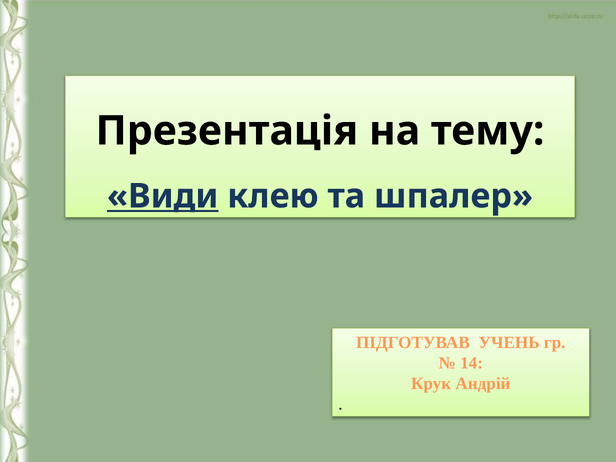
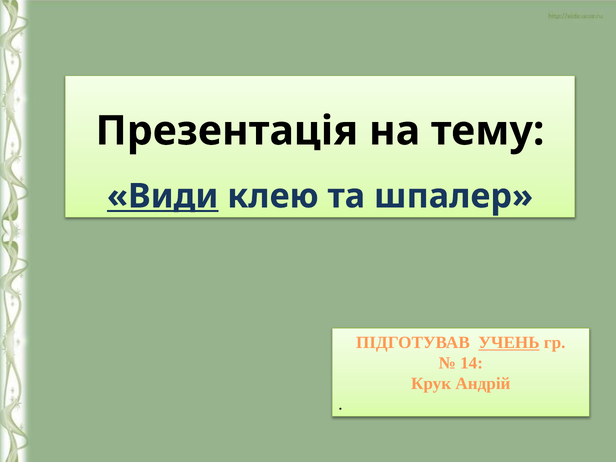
УЧЕНЬ underline: none -> present (509, 342)
